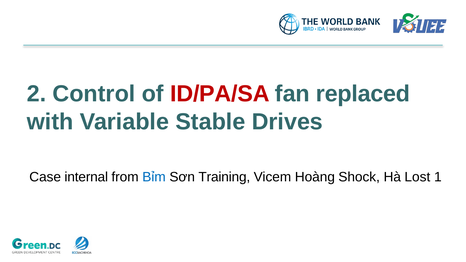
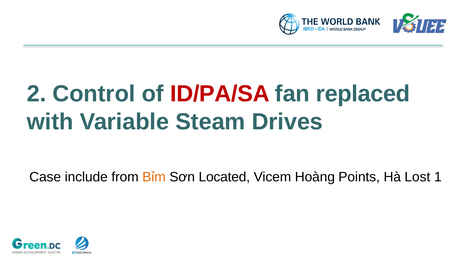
Stable: Stable -> Steam (210, 122)
internal: internal -> include (86, 177)
Bỉm colour: blue -> orange (154, 177)
Training: Training -> Located (224, 177)
Shock: Shock -> Points (359, 177)
